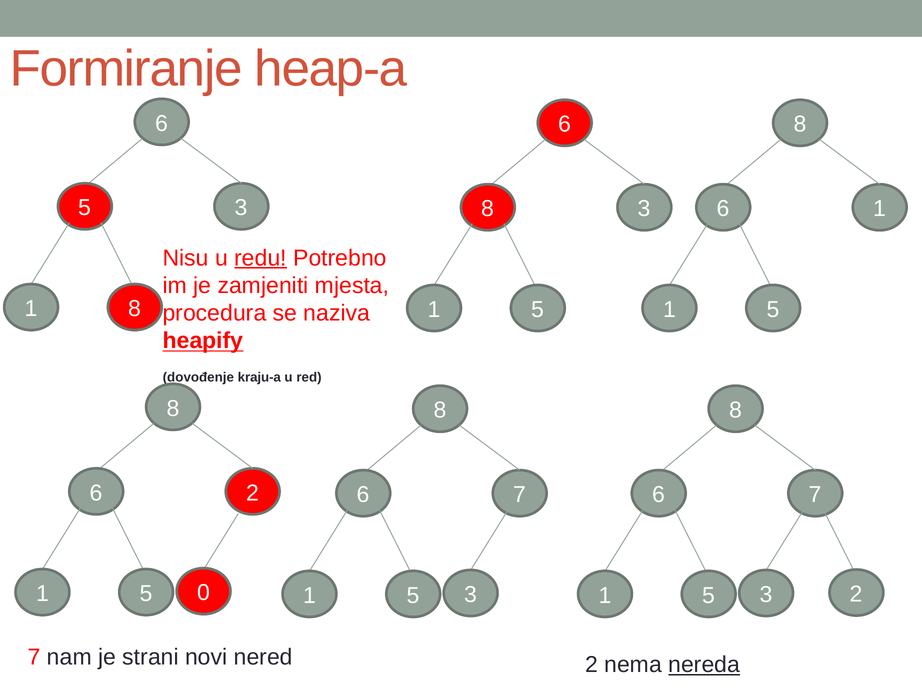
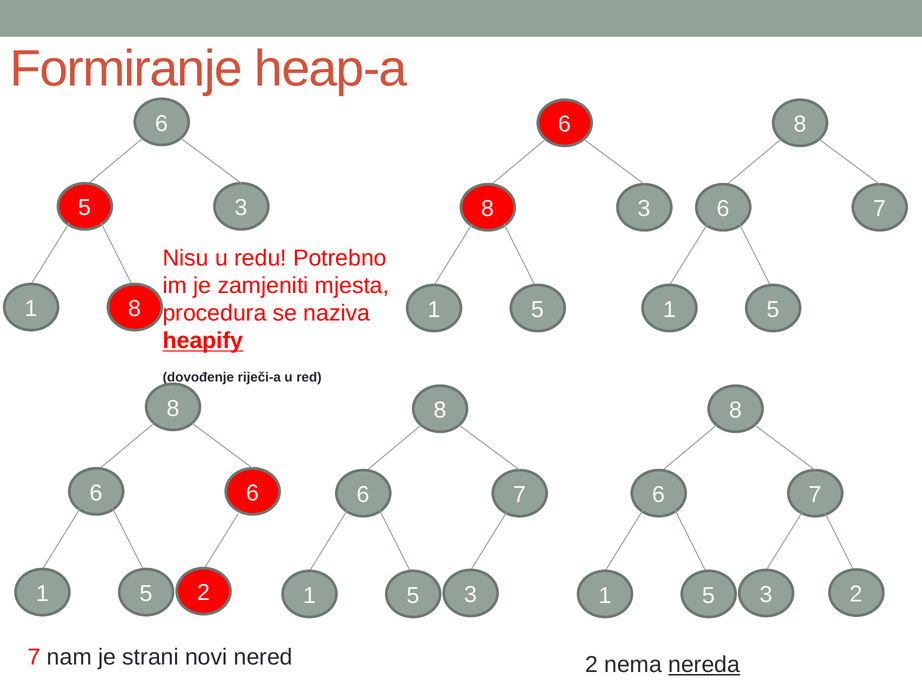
1: 1 -> 7 (880, 209)
redu underline: present -> none (261, 258)
kraju-a: kraju-a -> riječi-a (259, 378)
6 2: 2 -> 6 (253, 493)
5 0: 0 -> 2 (204, 593)
